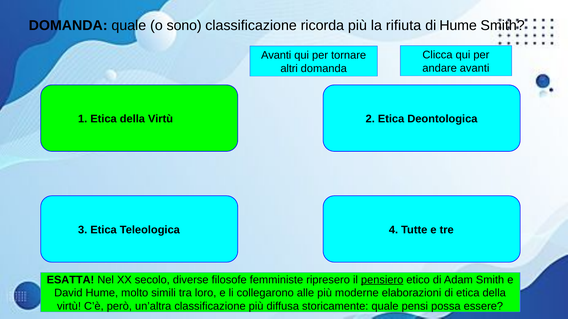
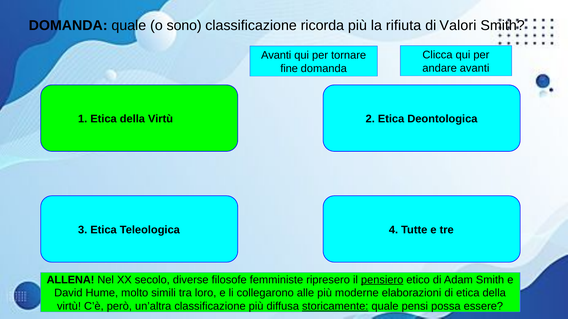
di Hume: Hume -> Valori (458, 26)
altri: altri -> fine (289, 69)
ESATTA: ESATTA -> ALLENA (71, 280)
storicamente underline: none -> present (335, 307)
